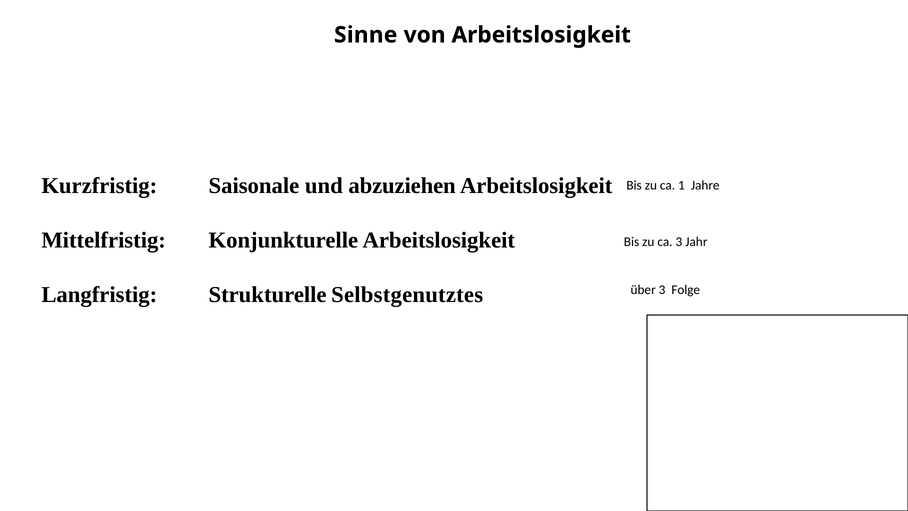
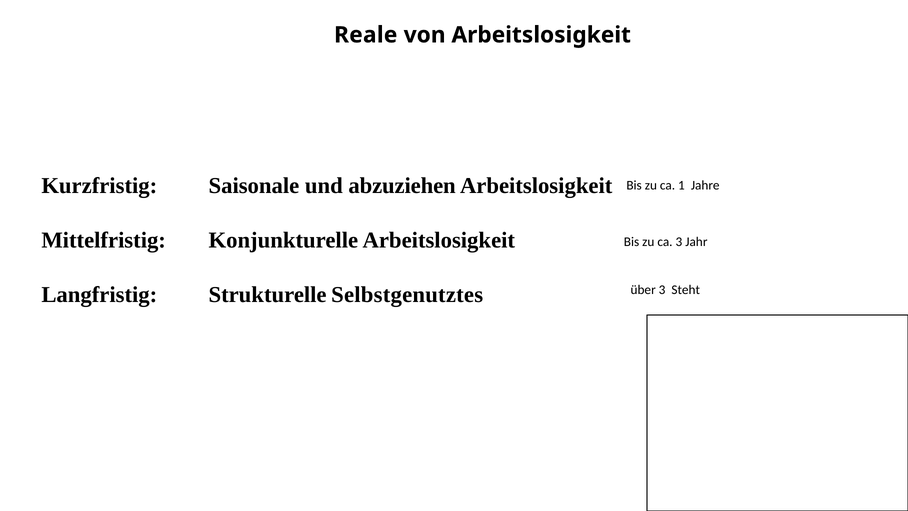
Sinne: Sinne -> Reale (366, 35)
Folge: Folge -> Steht (686, 290)
